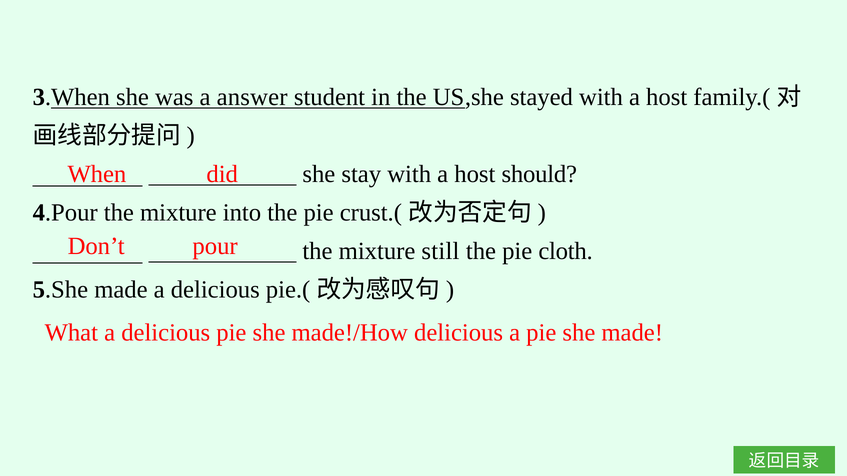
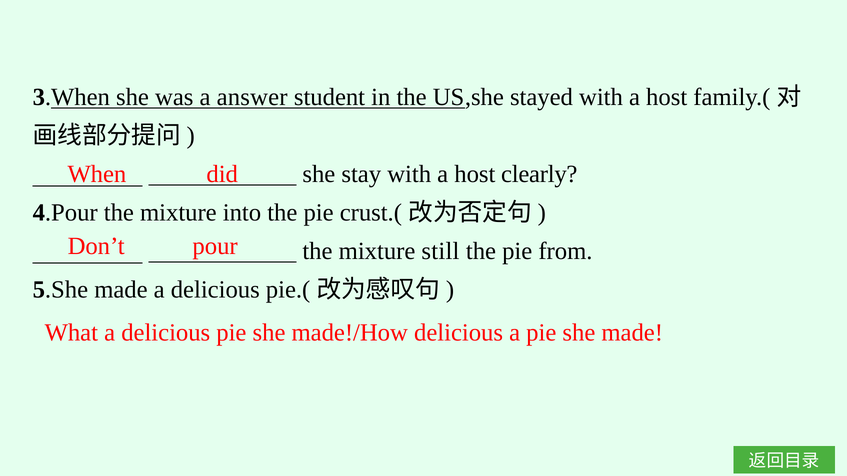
should: should -> clearly (539, 174)
cloth: cloth -> from (565, 251)
